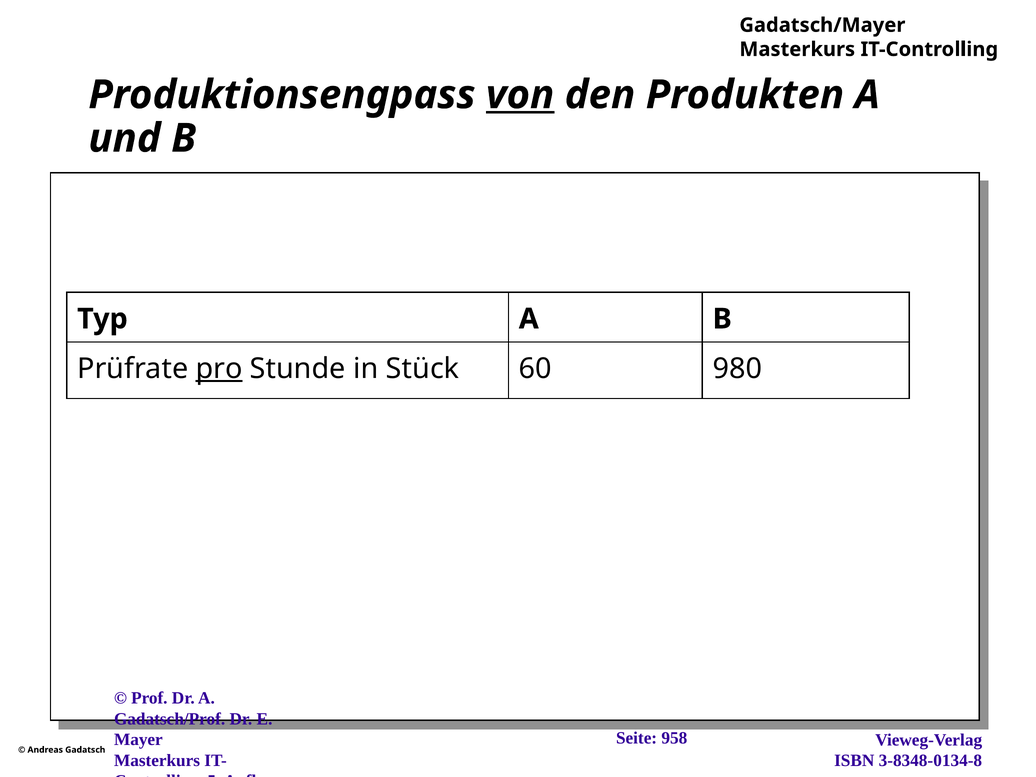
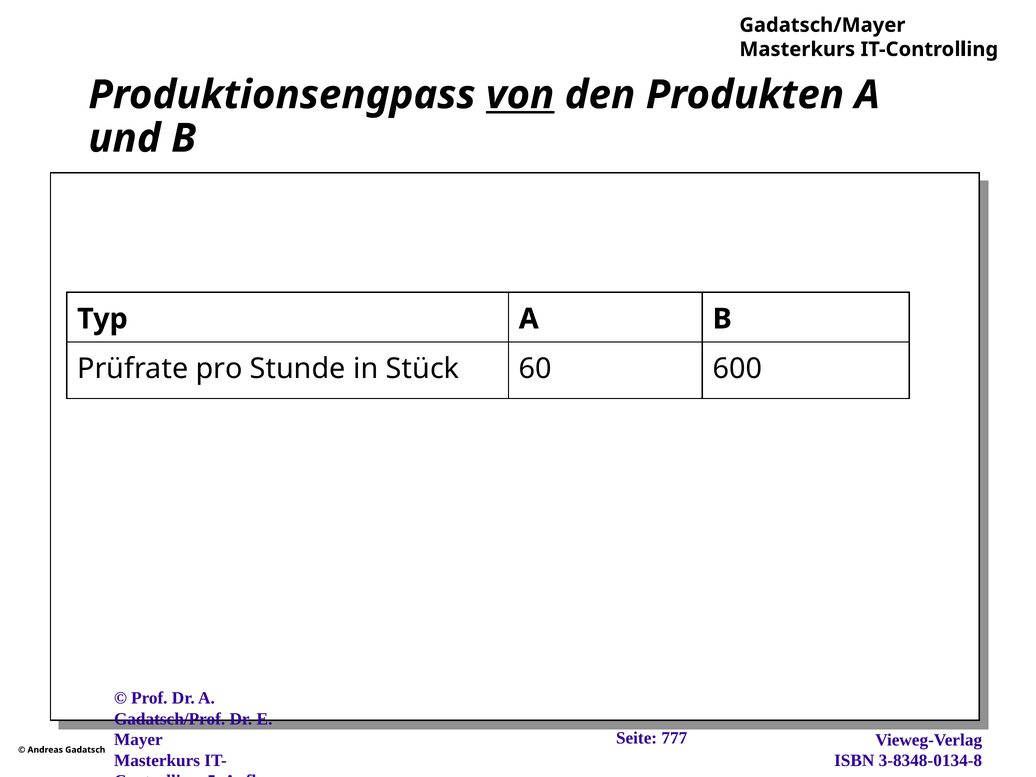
pro underline: present -> none (219, 369)
980: 980 -> 600 (737, 369)
958: 958 -> 777 (674, 738)
